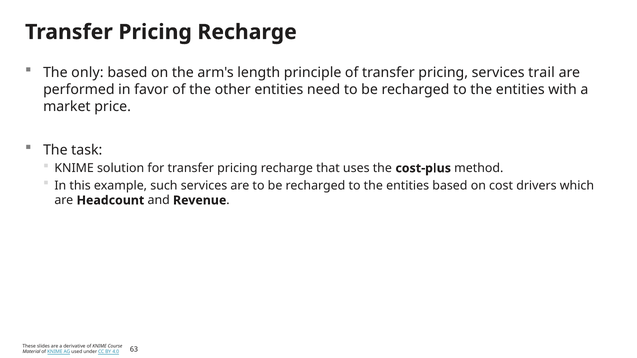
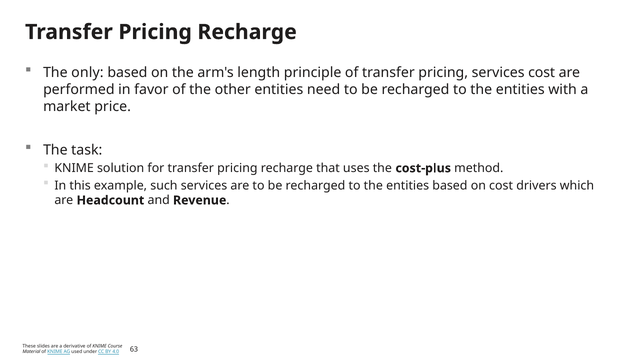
services trail: trail -> cost (542, 73)
